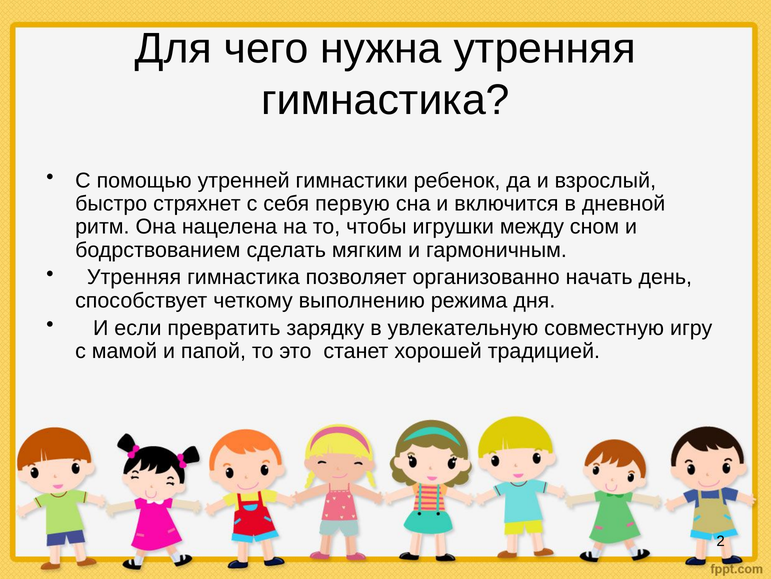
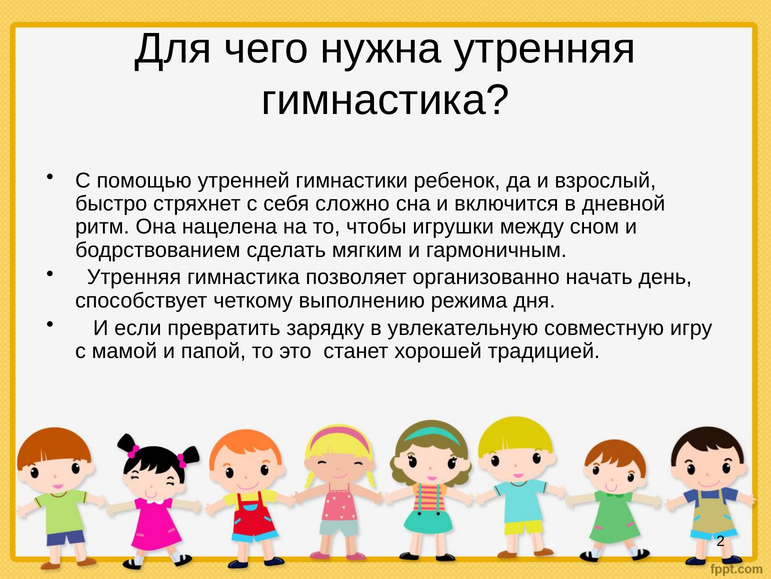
первую: первую -> сложно (352, 203)
